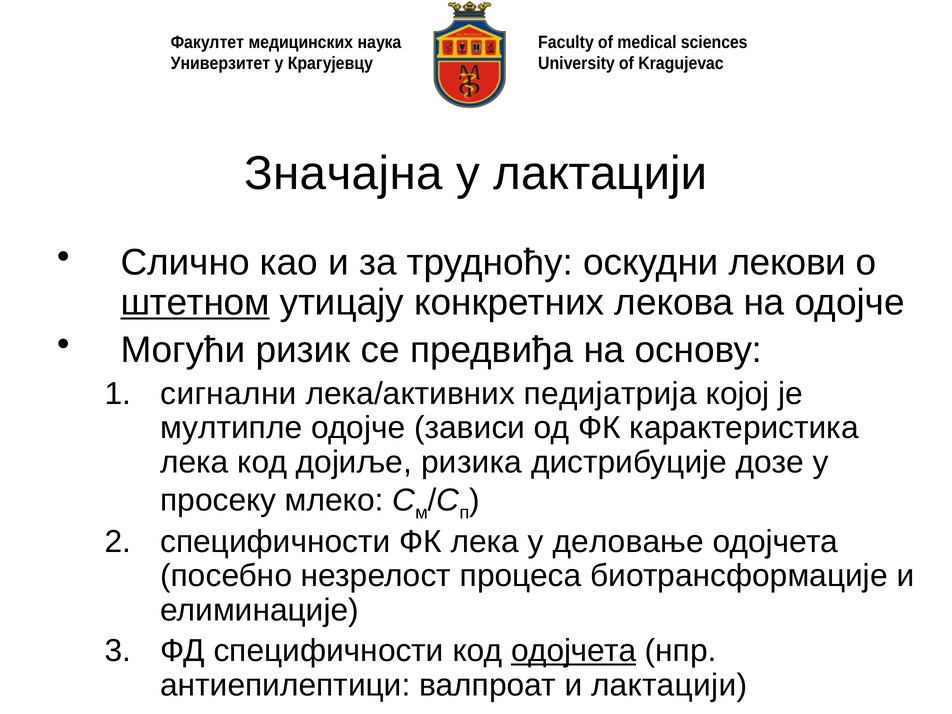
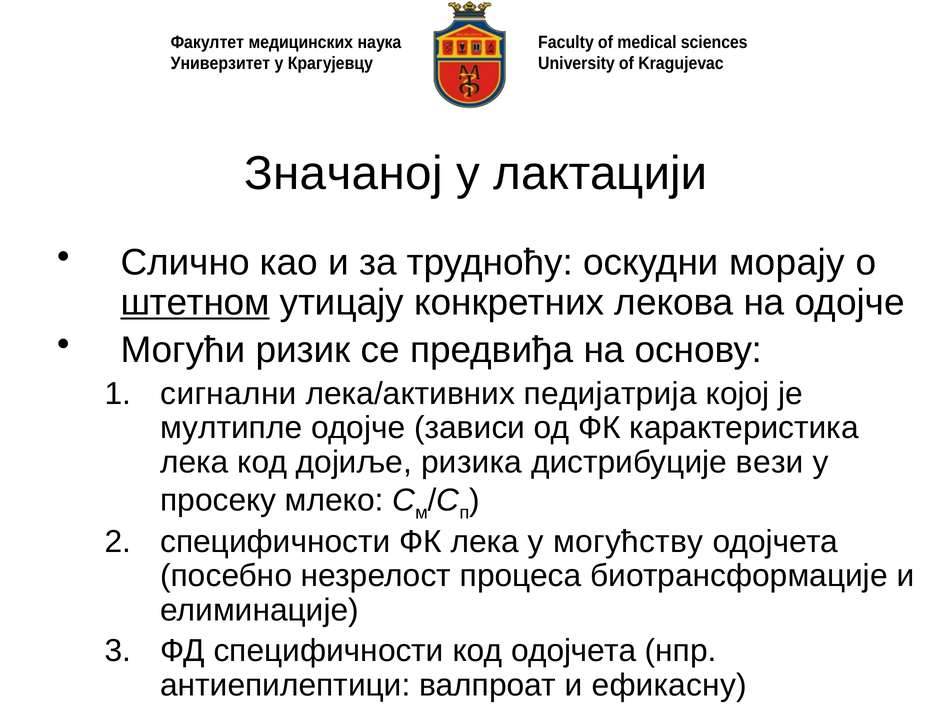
Значајна: Значајна -> Значаној (343, 173)
лекови: лекови -> морају (787, 263)
дозе: дозе -> вези (770, 462)
деловање: деловање -> могућству (628, 542)
одојчета underline: present -> none (574, 651)
и лактацији: лактацији -> ефикасну (669, 685)
